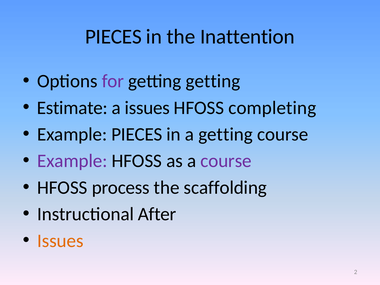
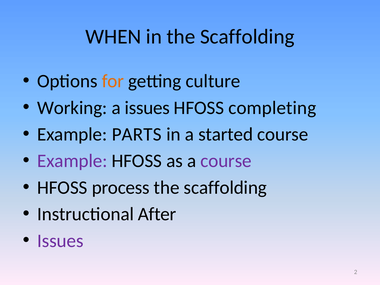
PIECES: PIECES -> WHEN (113, 37)
in the Inattention: Inattention -> Scaffolding (247, 37)
for colour: purple -> orange (113, 81)
getting getting: getting -> culture (213, 81)
Estimate: Estimate -> Working (72, 108)
Example PIECES: PIECES -> PARTS (137, 134)
a getting: getting -> started (226, 134)
Issues colour: orange -> purple (60, 241)
